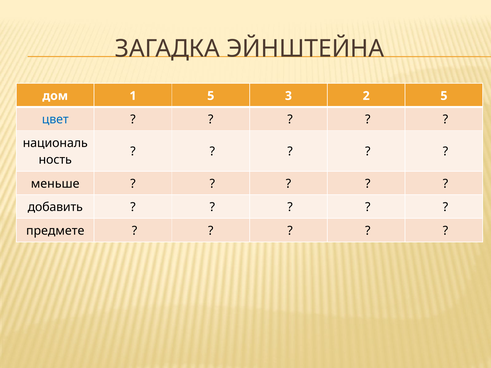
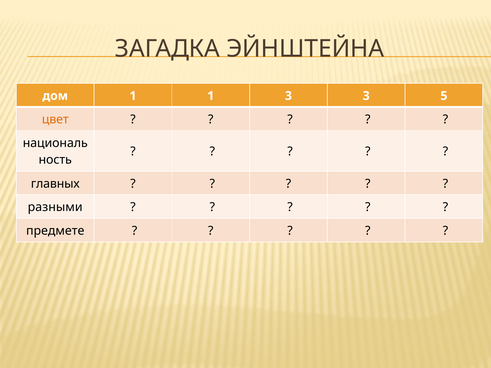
1 5: 5 -> 1 (211, 96)
3 2: 2 -> 3 (366, 96)
цвет colour: blue -> orange (55, 120)
меньше: меньше -> главных (55, 184)
добавить: добавить -> разными (55, 207)
